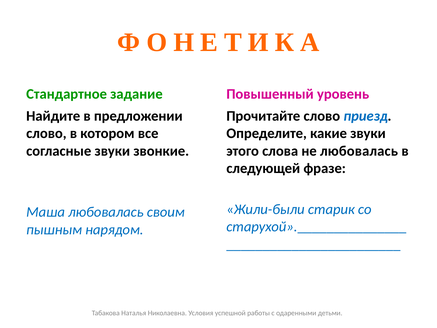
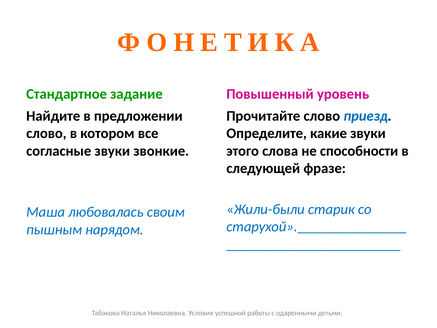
не любовалась: любовалась -> способности (359, 151)
